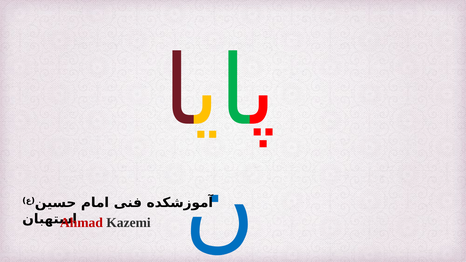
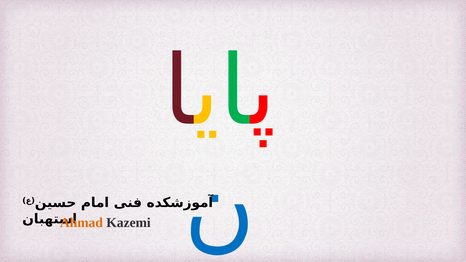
Ahmad colour: red -> orange (81, 223)
